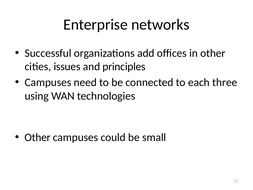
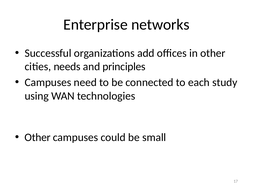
issues: issues -> needs (67, 67)
three: three -> study (225, 82)
